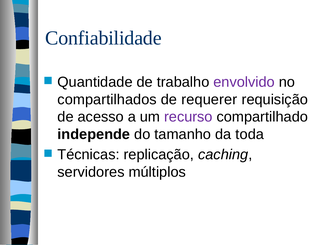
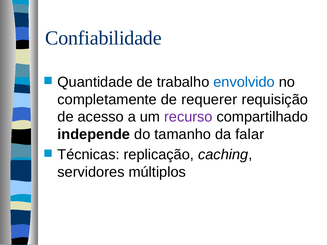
envolvido colour: purple -> blue (244, 82)
compartilhados: compartilhados -> completamente (107, 100)
toda: toda -> falar (250, 135)
